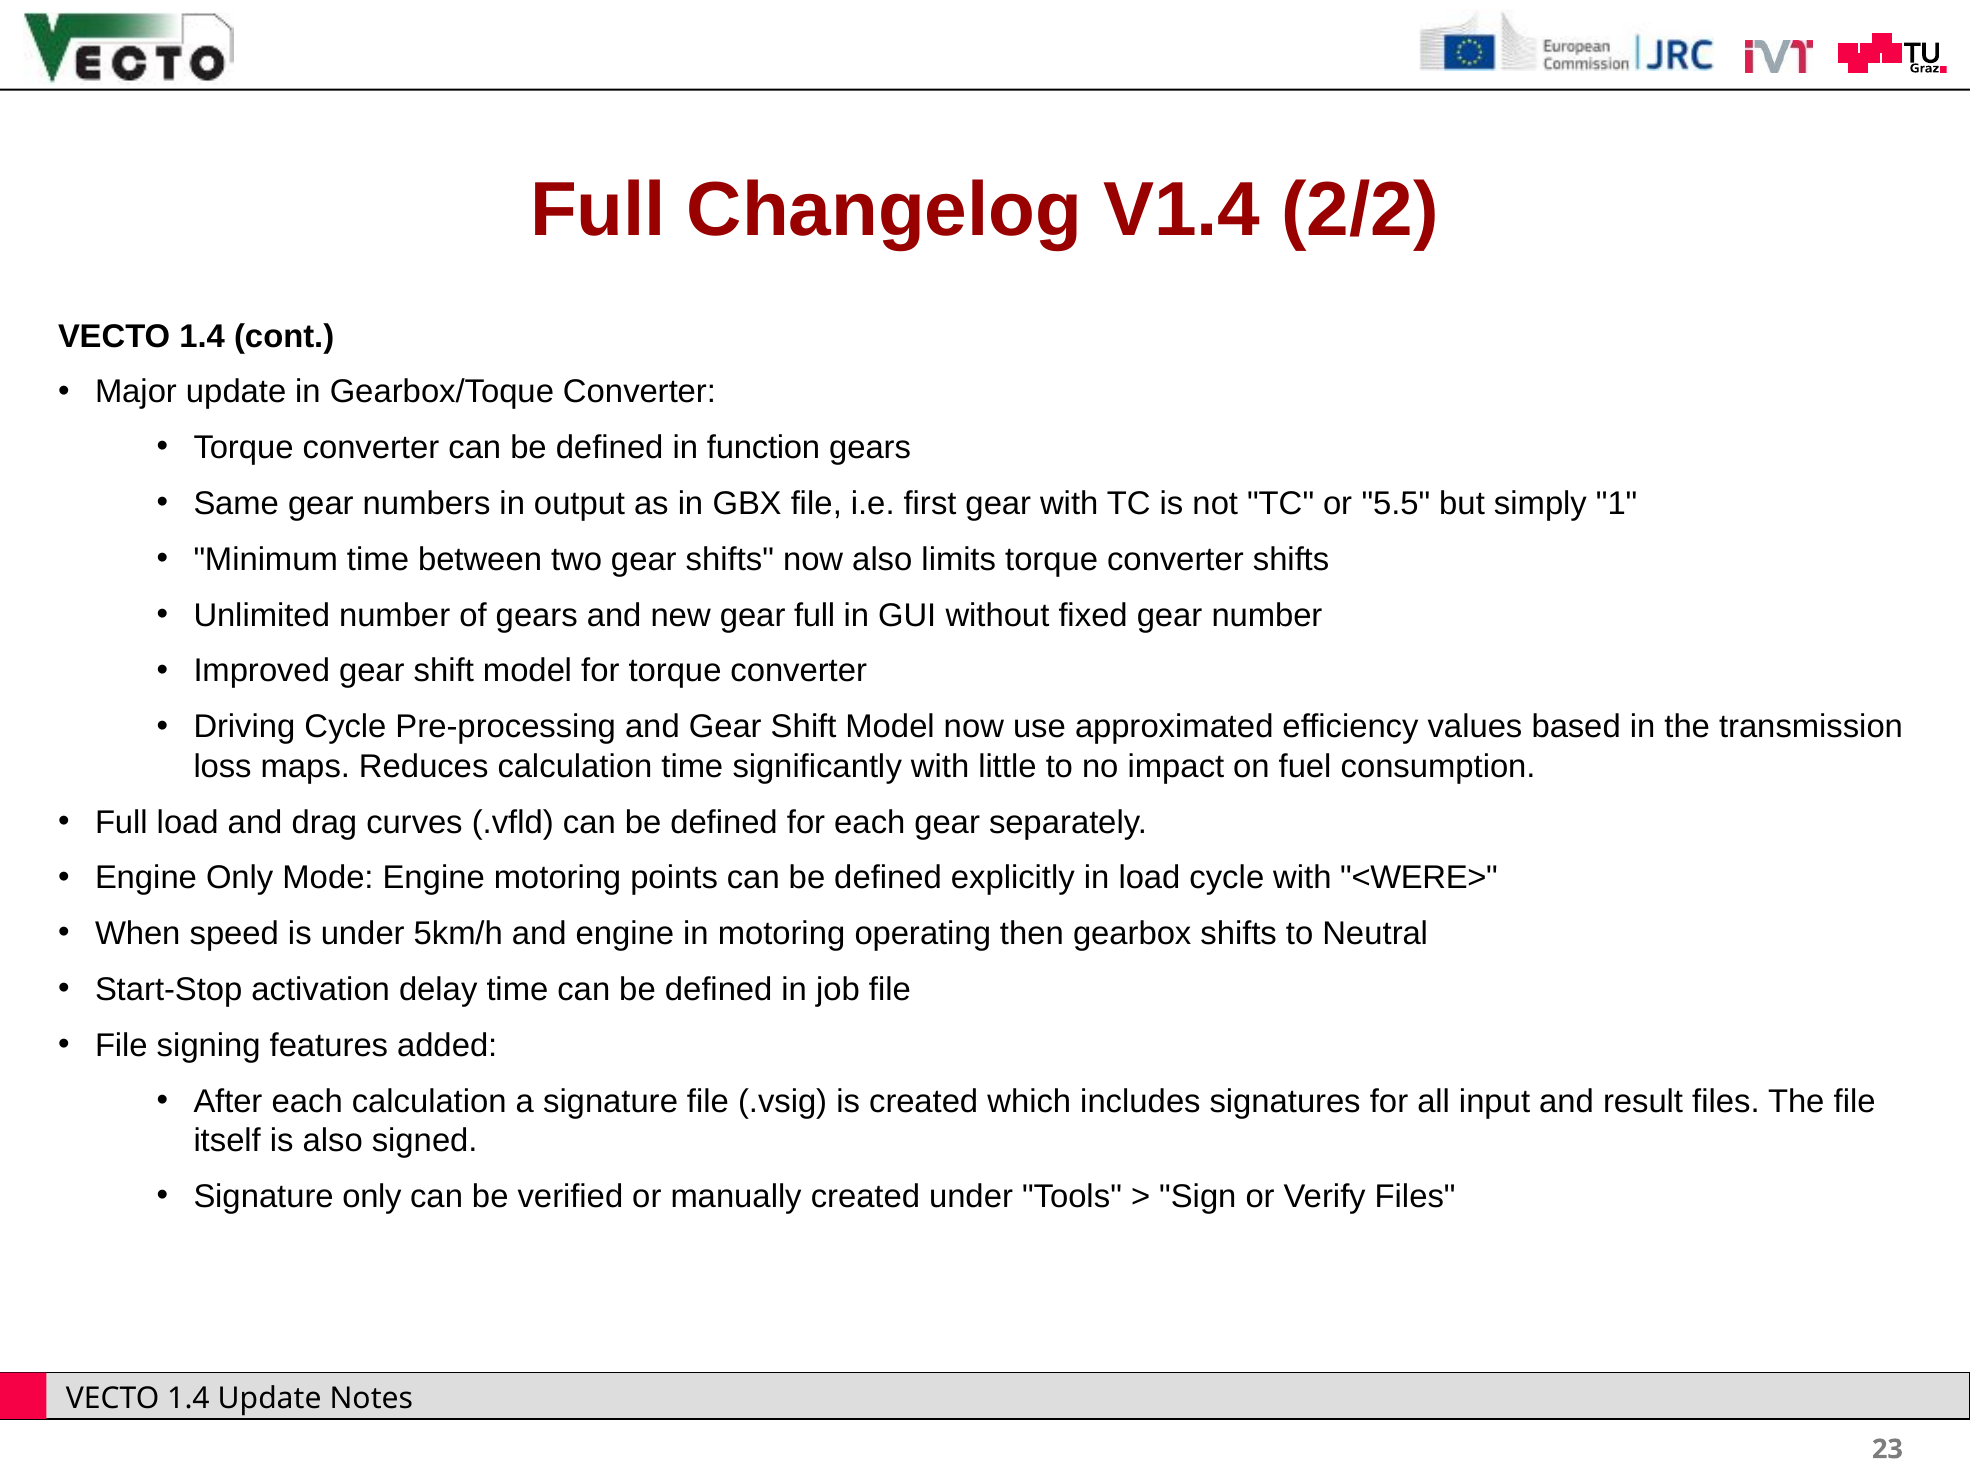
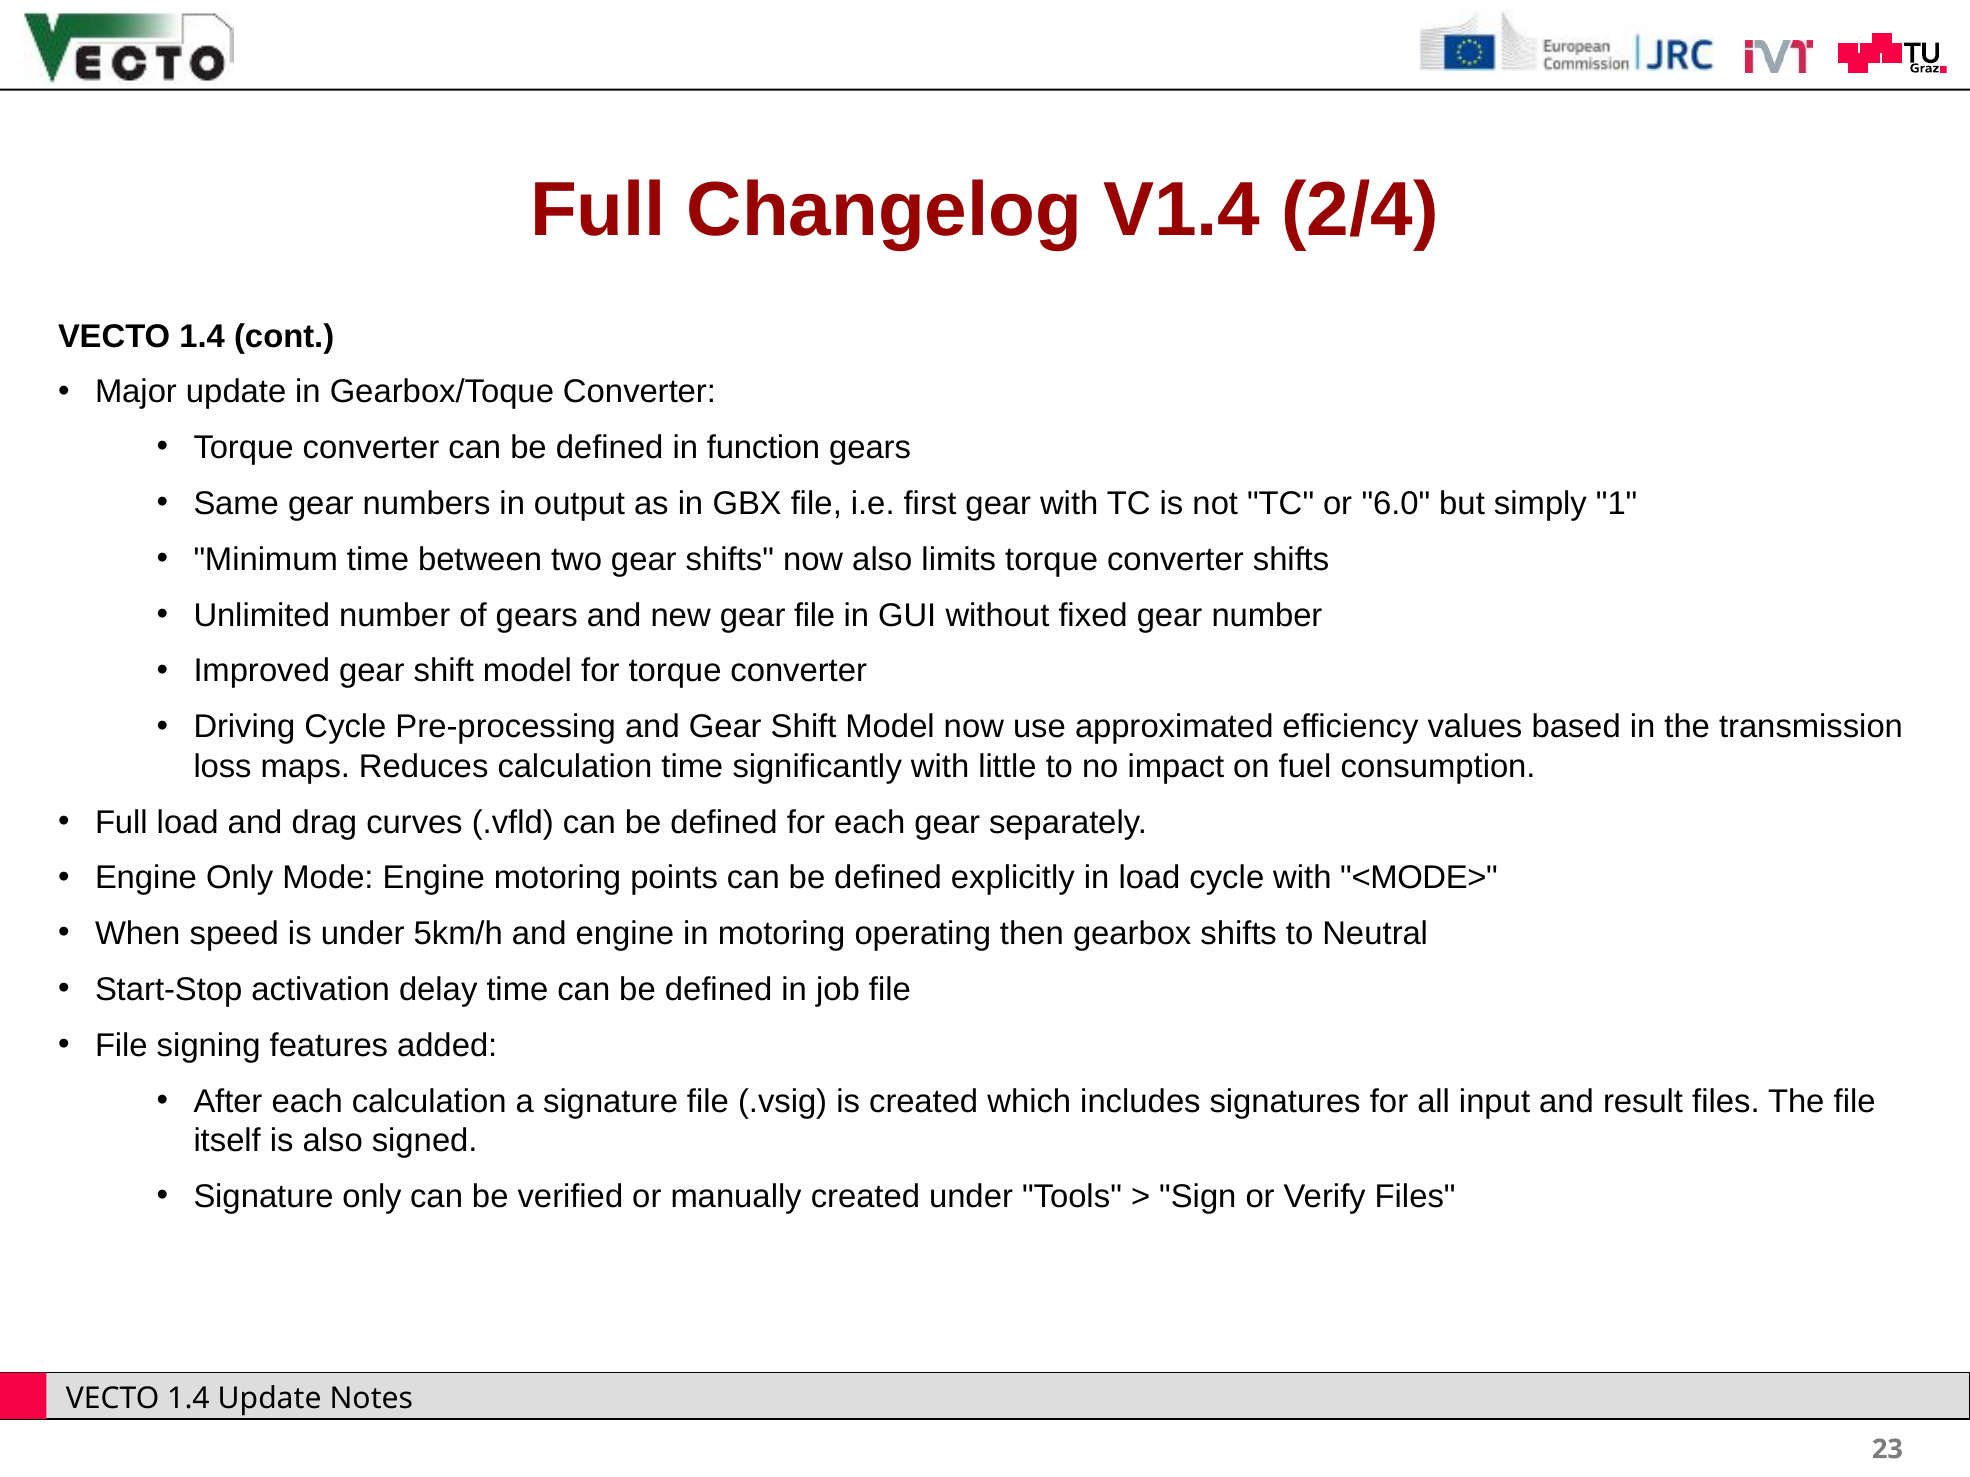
2/2: 2/2 -> 2/4 (1360, 210)
5.5: 5.5 -> 6.0 (1396, 504)
gear full: full -> file (815, 616)
<WERE>: <WERE> -> <MODE> (1419, 878)
